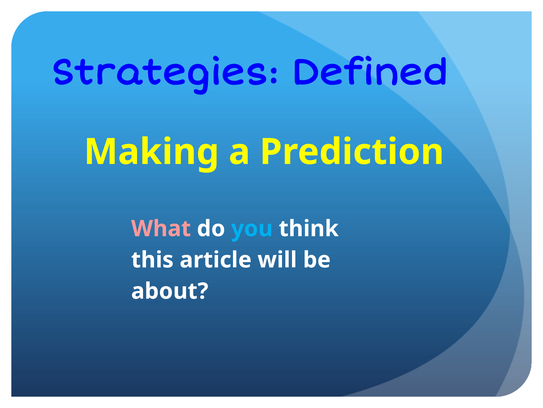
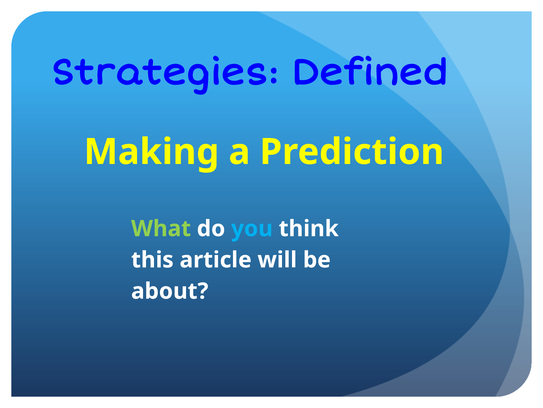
What colour: pink -> light green (161, 228)
